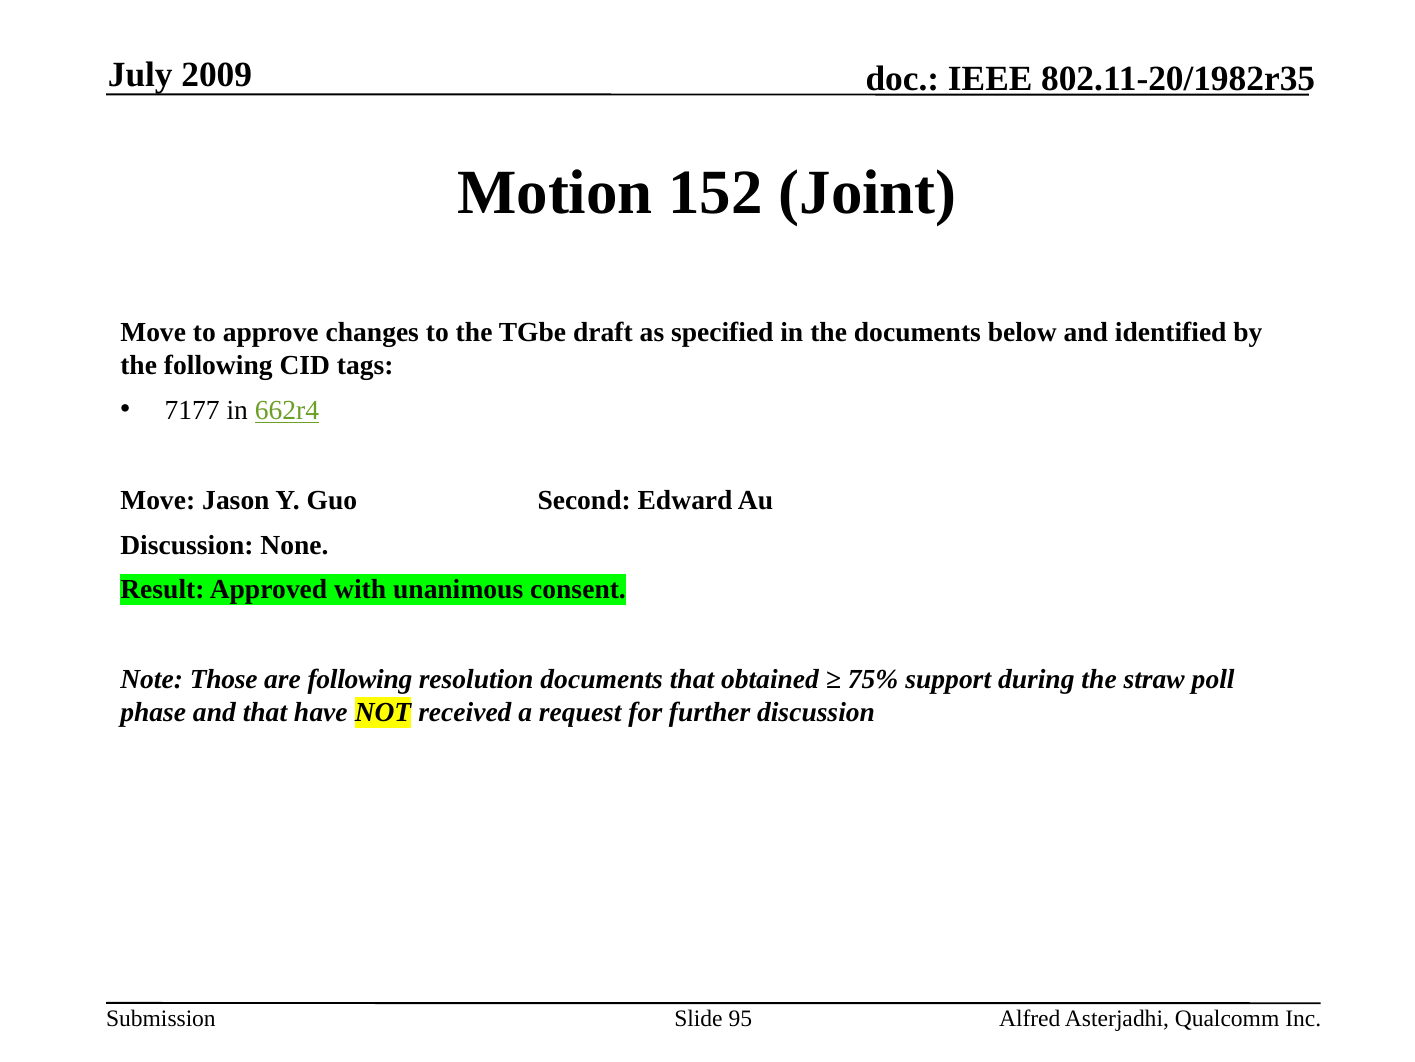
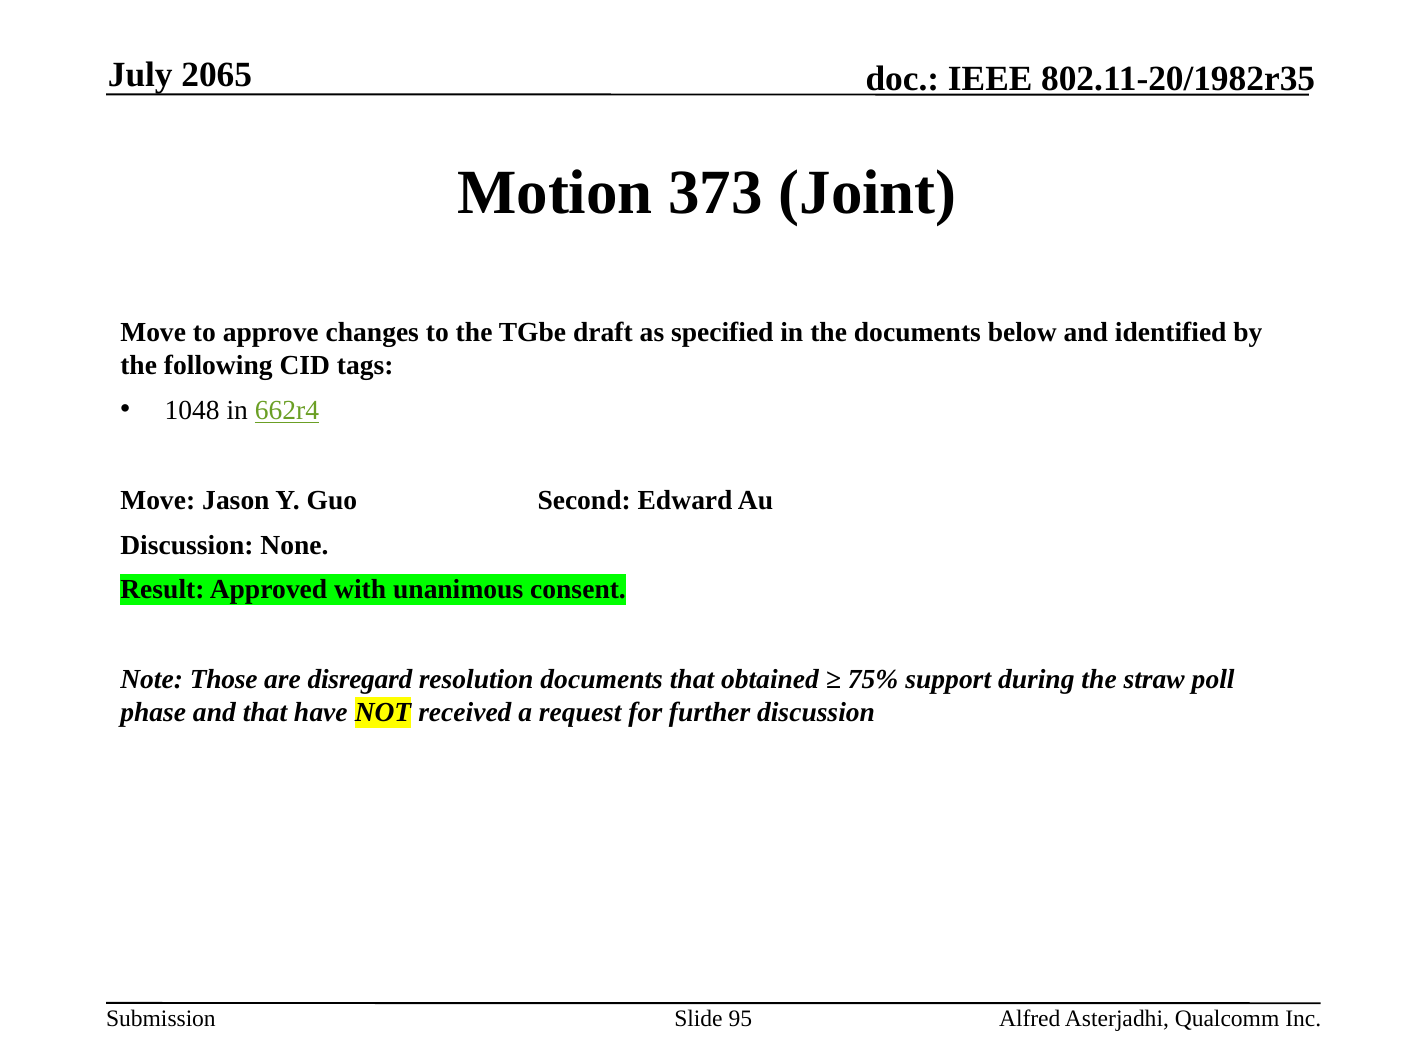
2009: 2009 -> 2065 (217, 75)
152: 152 -> 373 (716, 193)
7177: 7177 -> 1048 (192, 410)
are following: following -> disregard (360, 679)
